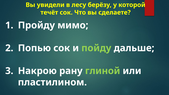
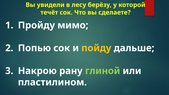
пойду colour: light green -> yellow (96, 48)
